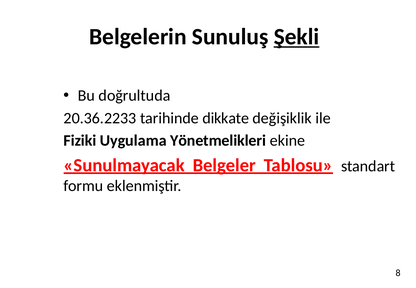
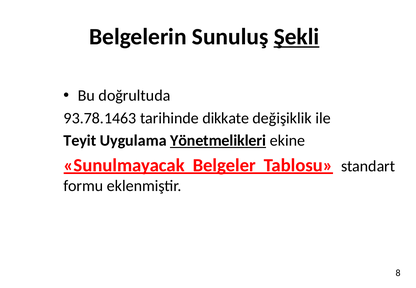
20.36.2233: 20.36.2233 -> 93.78.1463 (100, 118)
Fiziki: Fiziki -> Teyit (80, 140)
Yönetmelikleri underline: none -> present (218, 140)
